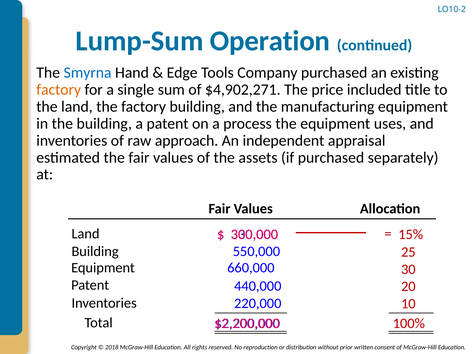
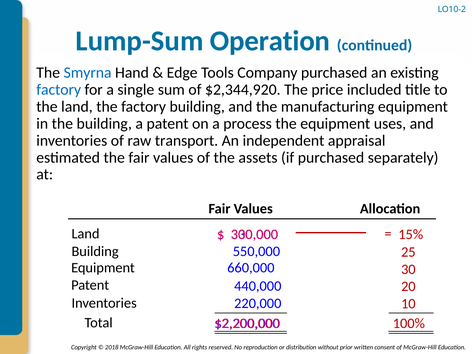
factory colour: orange -> blue (59, 90)
$4,902,271: $4,902,271 -> $2,344,920 (243, 90)
approach: approach -> transport (187, 140)
